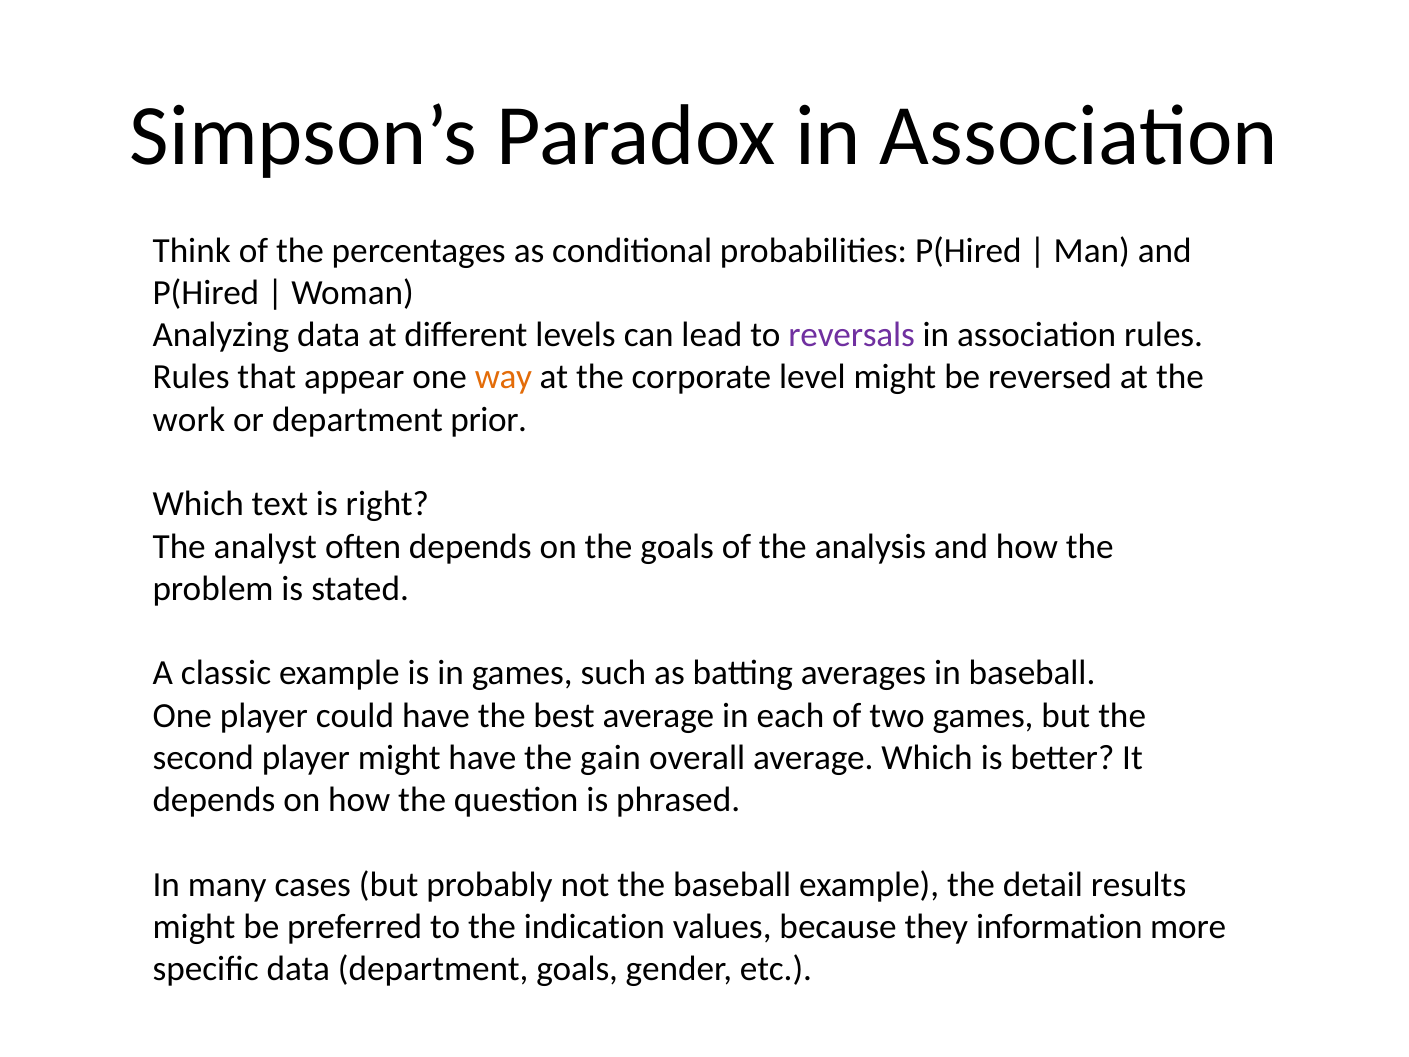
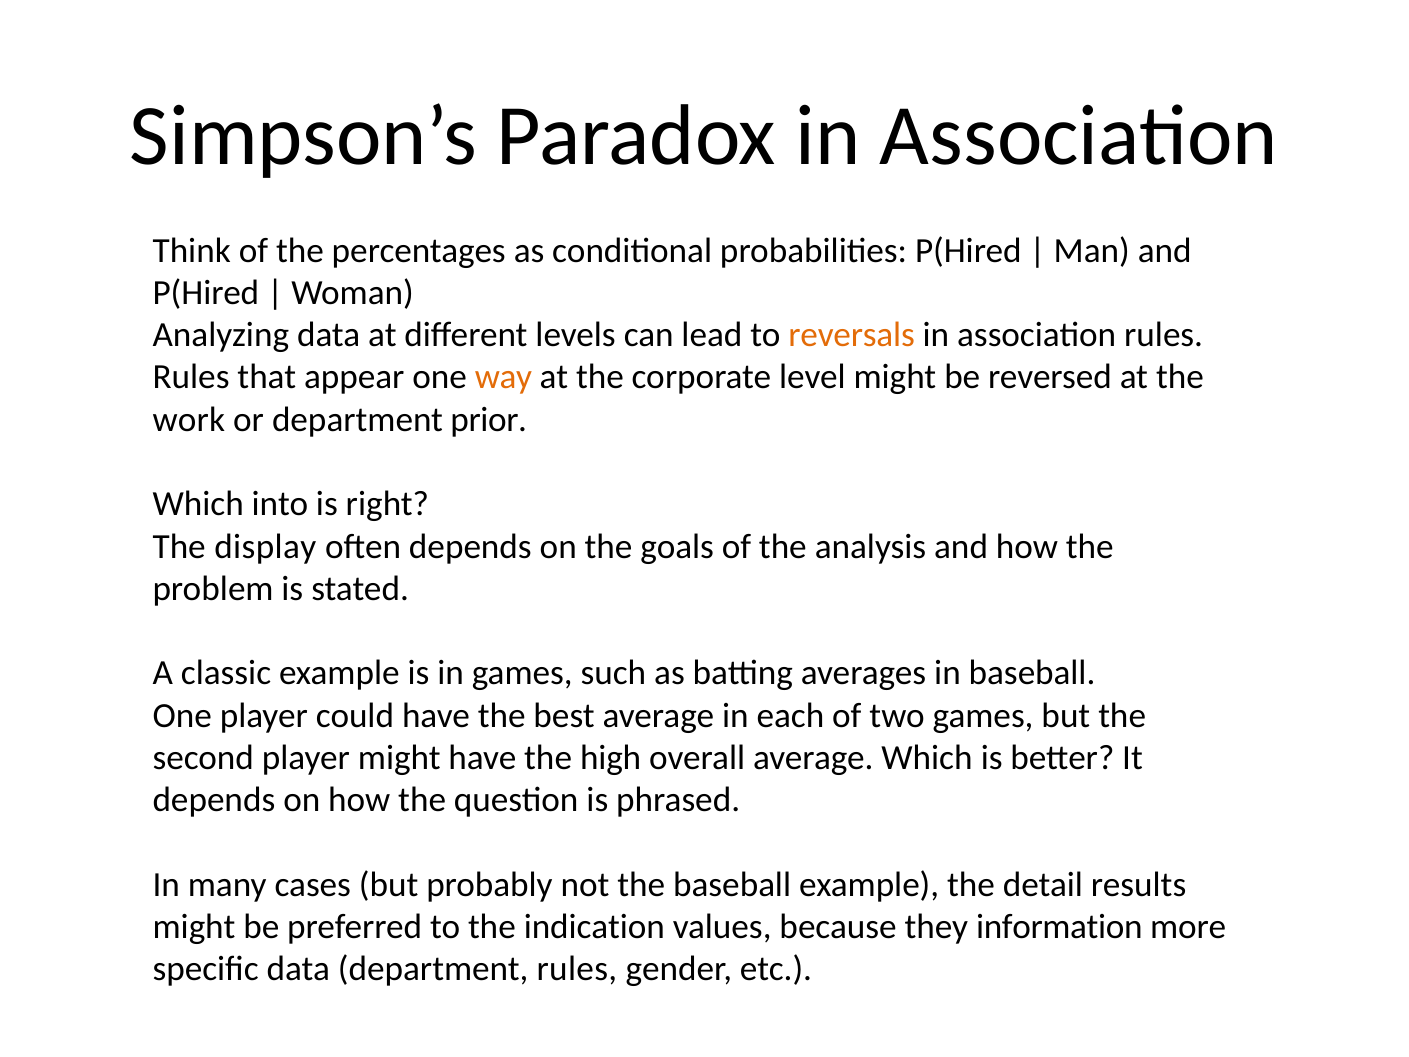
reversals colour: purple -> orange (852, 335)
text: text -> into (280, 504)
analyst: analyst -> display (265, 546)
gain: gain -> high (611, 758)
department goals: goals -> rules (577, 969)
